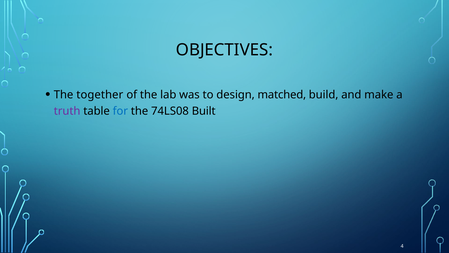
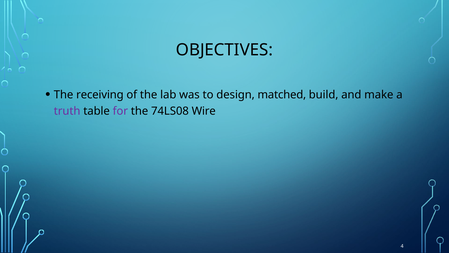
together: together -> receiving (100, 95)
for colour: blue -> purple (120, 111)
Built: Built -> Wire (204, 111)
